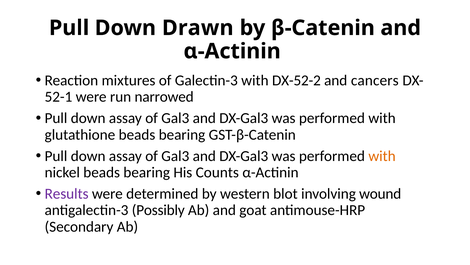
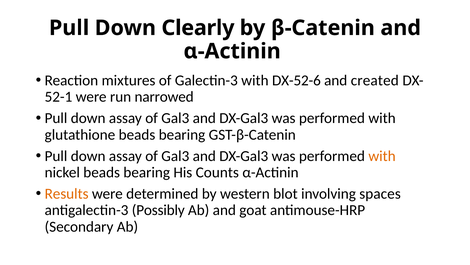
Drawn: Drawn -> Clearly (198, 28)
DX-52-2: DX-52-2 -> DX-52-6 (296, 80)
cancers: cancers -> created (375, 80)
Results colour: purple -> orange (67, 193)
wound: wound -> spaces (380, 193)
